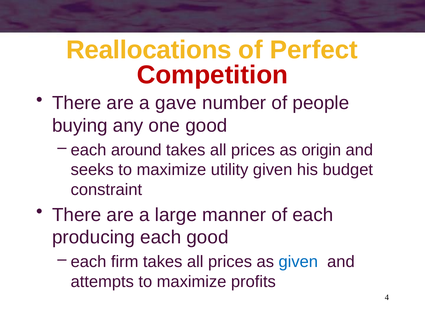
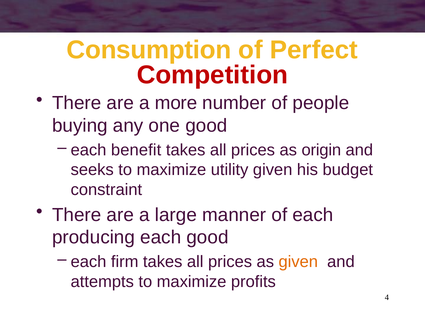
Reallocations: Reallocations -> Consumption (149, 50)
gave: gave -> more (176, 103)
around: around -> benefit (136, 150)
given colour: blue -> orange (298, 262)
